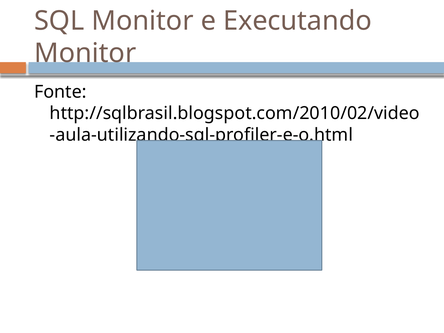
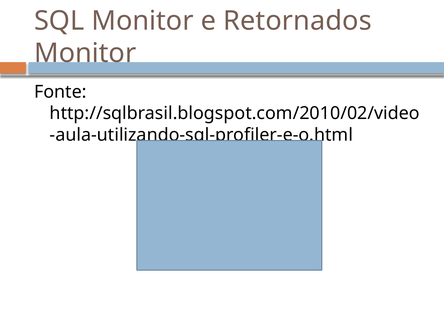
Executando: Executando -> Retornados (297, 21)
